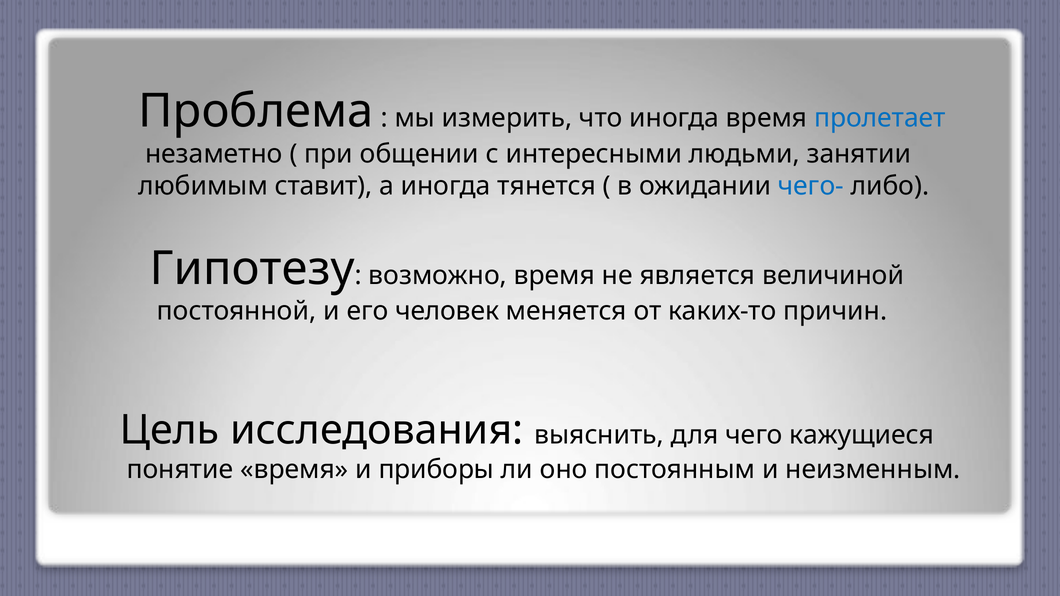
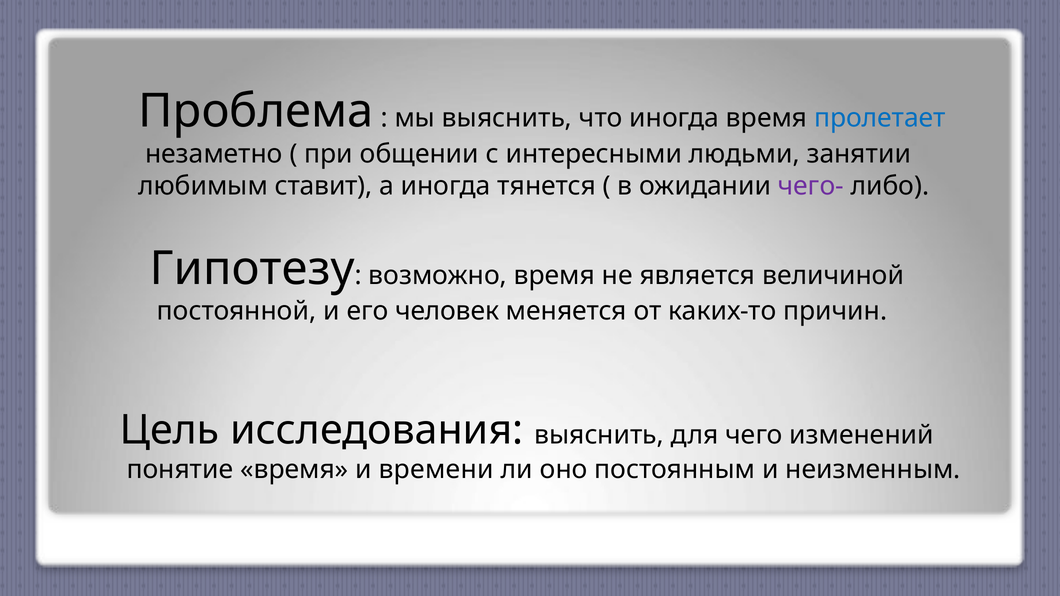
мы измерить: измерить -> выяснить (507, 118)
чего- colour: blue -> purple (811, 186)
кажущиеся: кажущиеся -> изменений (862, 435)
приборы: приборы -> времени (436, 470)
